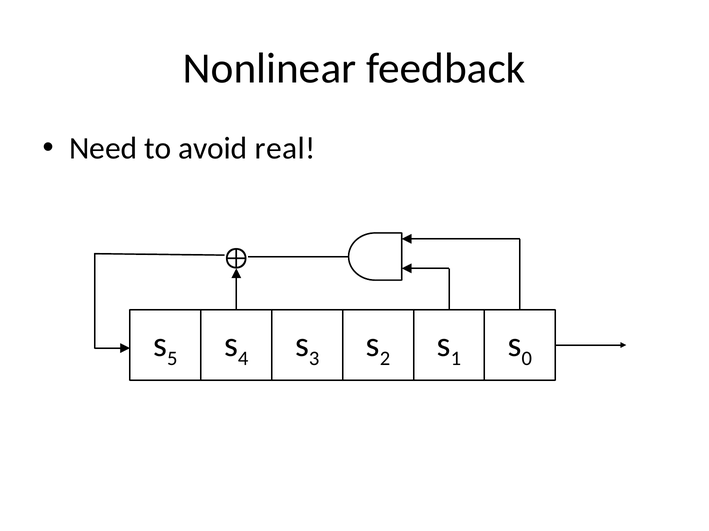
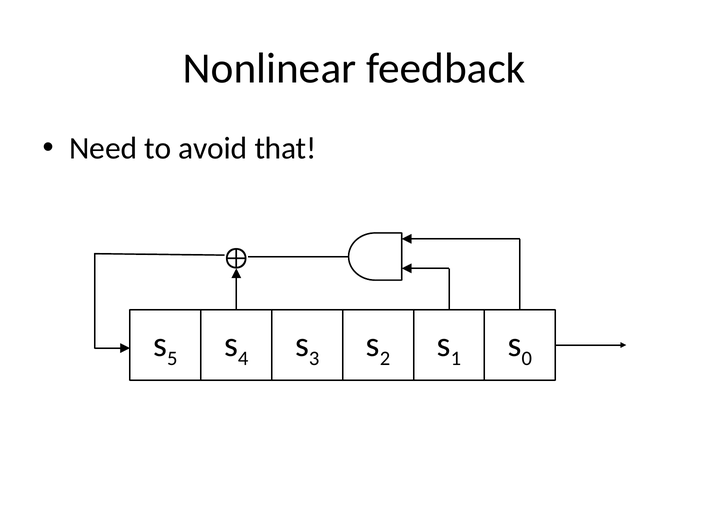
real: real -> that (285, 149)
